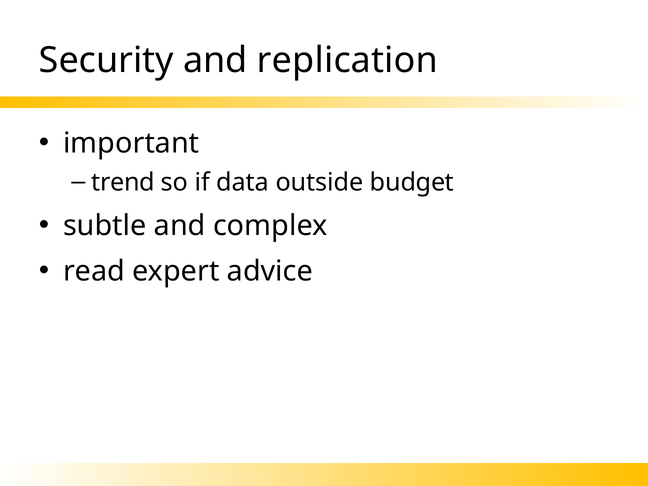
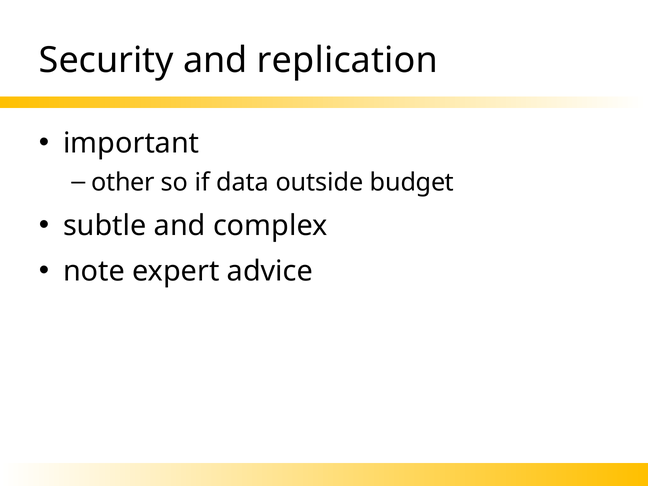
trend: trend -> other (123, 182)
read: read -> note (94, 271)
